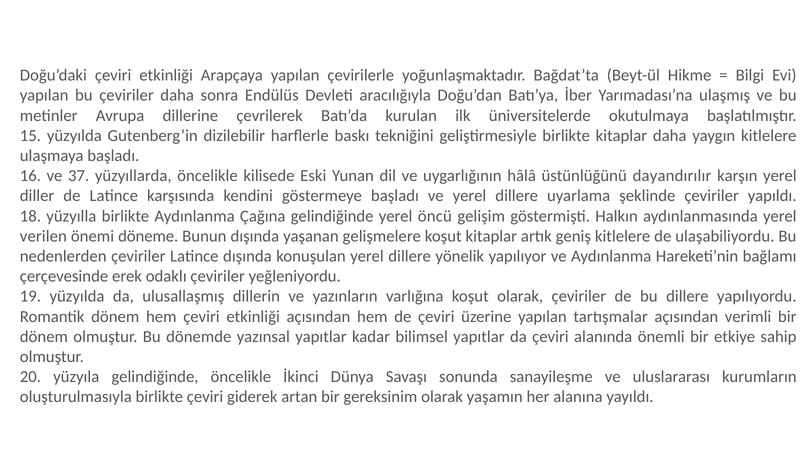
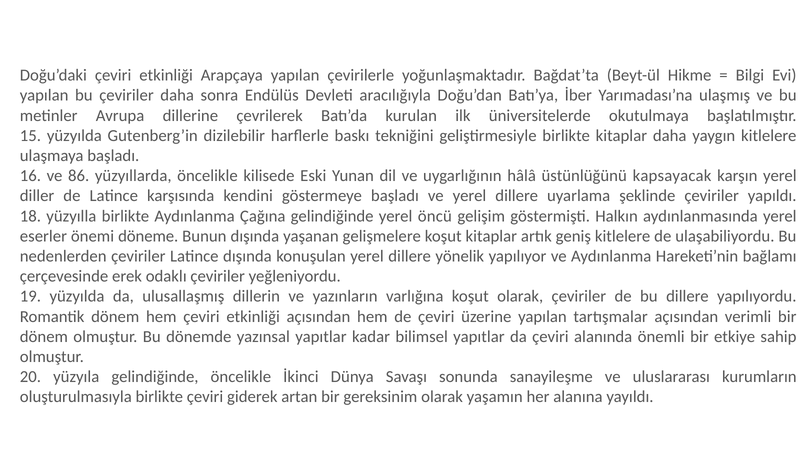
37: 37 -> 86 (79, 176)
dayandırılır: dayandırılır -> kapsayacak (672, 176)
verilen: verilen -> eserler (43, 236)
